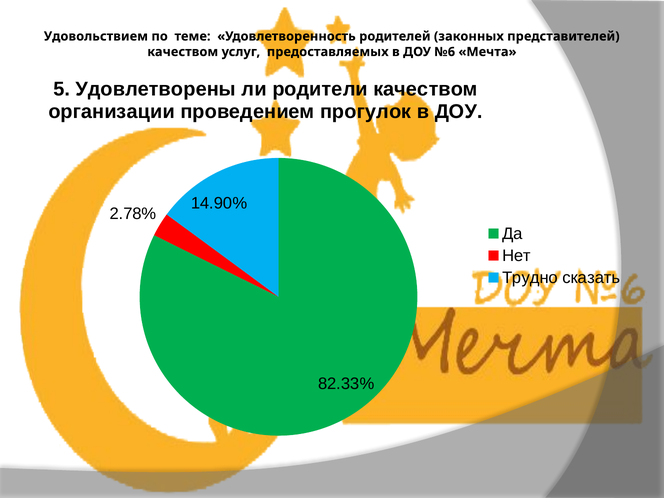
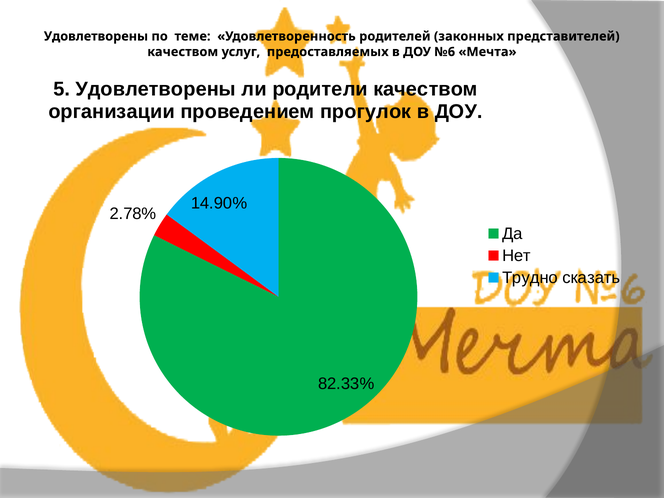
Удовольствием: Удовольствием -> Удовлетворены (96, 36)
